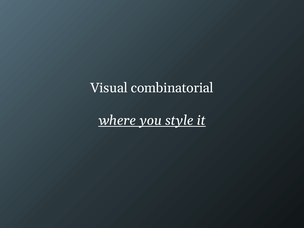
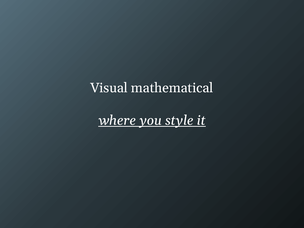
combinatorial: combinatorial -> mathematical (172, 88)
